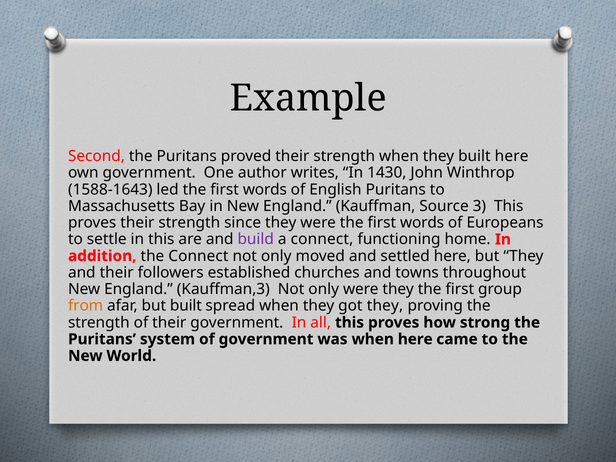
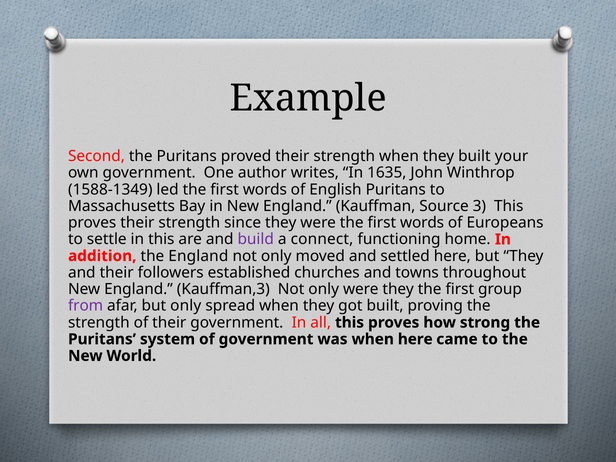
built here: here -> your (512, 156)
1430: 1430 -> 1635 (387, 173)
1588-1643: 1588-1643 -> 1588-1349 (110, 189)
the Connect: Connect -> England (198, 256)
from colour: orange -> purple (86, 306)
but built: built -> only (186, 306)
got they: they -> built (385, 306)
